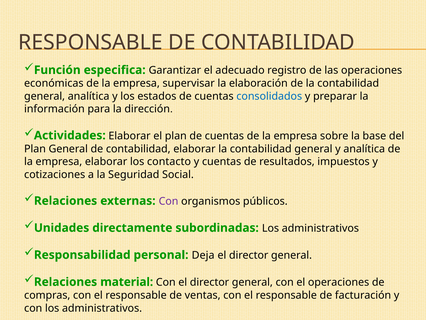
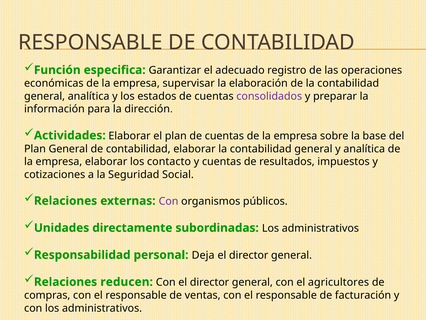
consolidados colour: blue -> purple (269, 96)
material: material -> reducen (127, 282)
el operaciones: operaciones -> agricultores (339, 282)
